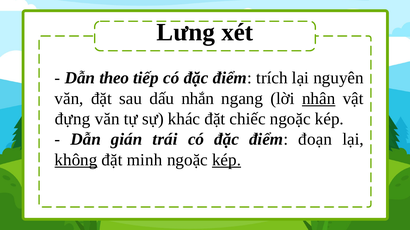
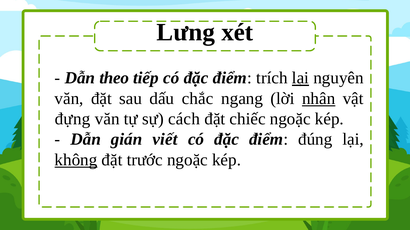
lại underline: none -> present (301, 78)
nhắn: nhắn -> chắc (198, 99)
khác: khác -> cách (184, 119)
trái: trái -> viết (165, 140)
đoạn: đoạn -> đúng (315, 140)
minh: minh -> trước (145, 160)
kép underline: present -> none (227, 160)
